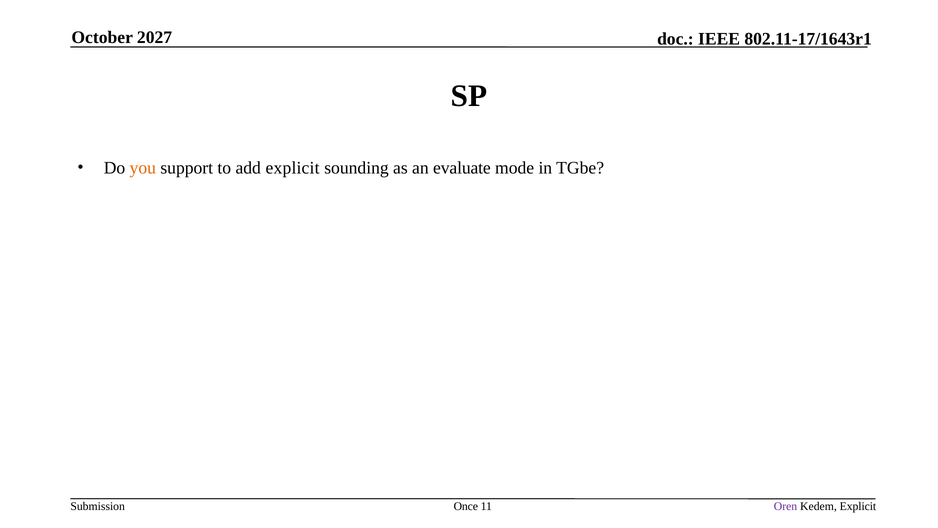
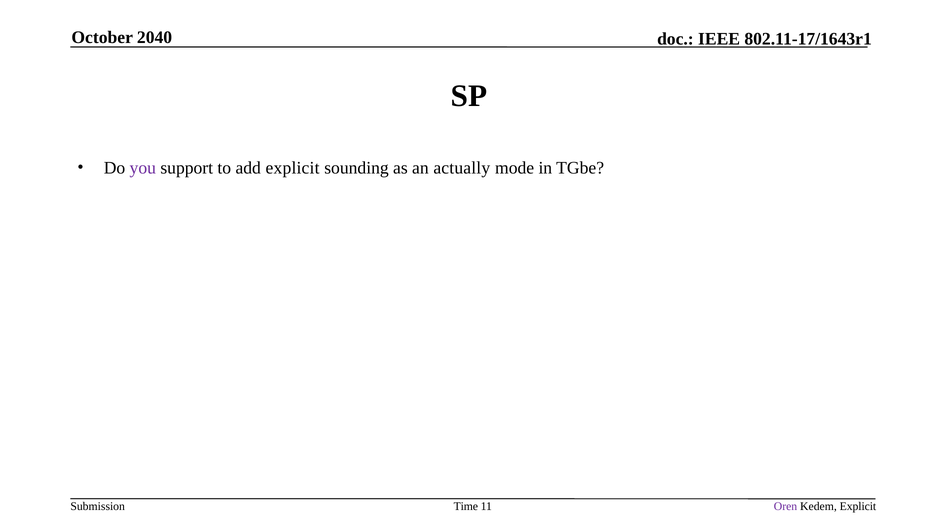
2027: 2027 -> 2040 (155, 37)
you colour: orange -> purple (143, 168)
evaluate: evaluate -> actually (462, 168)
Once: Once -> Time (466, 506)
